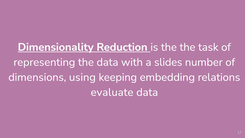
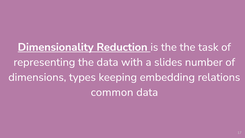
using: using -> types (82, 77)
evaluate: evaluate -> common (112, 92)
